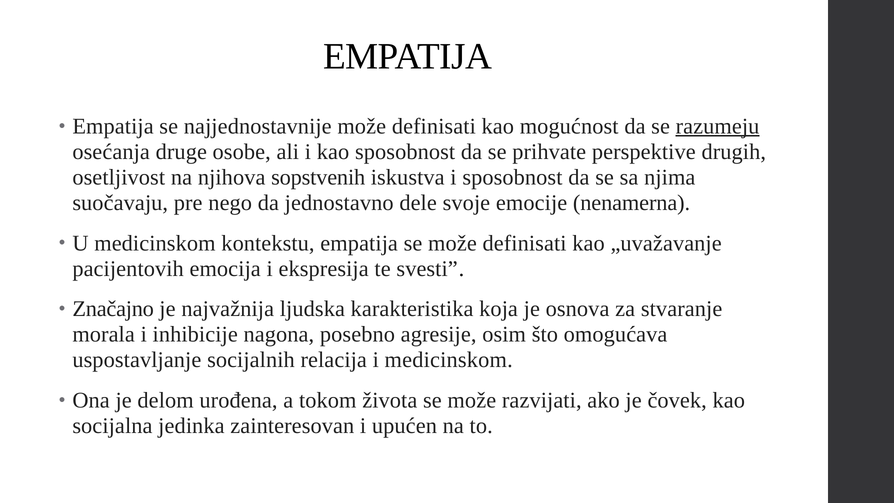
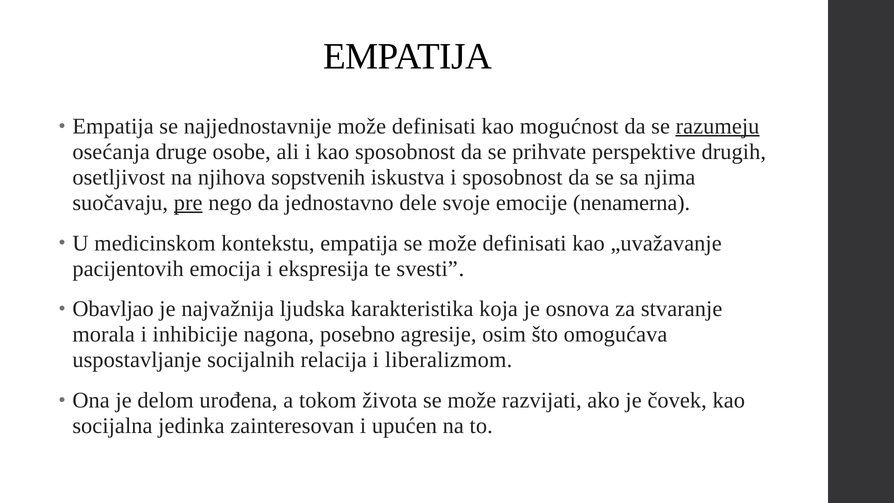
pre underline: none -> present (188, 203)
Značajno: Značajno -> Obavljao (113, 309)
i medicinskom: medicinskom -> liberalizmom (449, 360)
